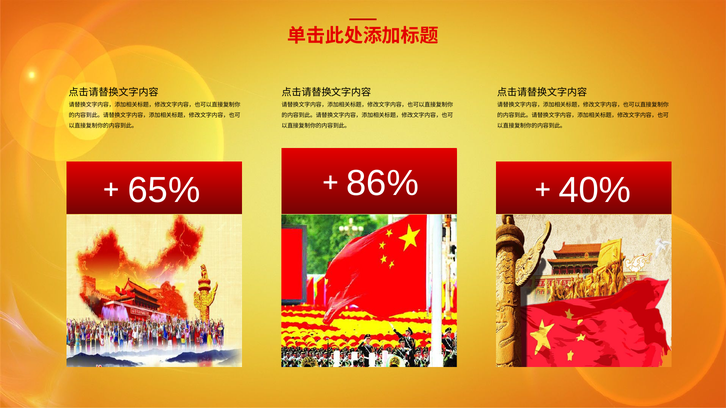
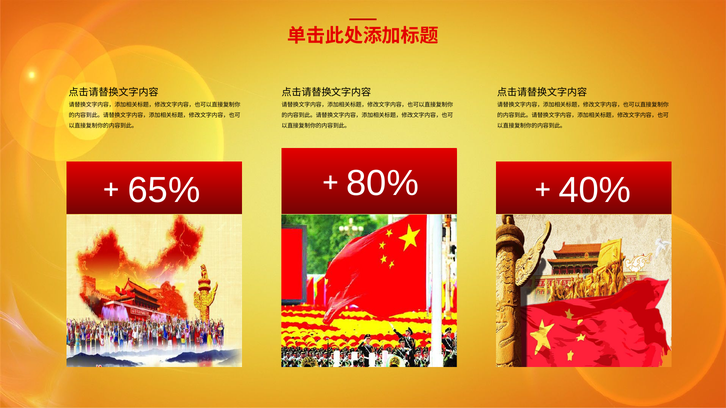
86%: 86% -> 80% (383, 184)
